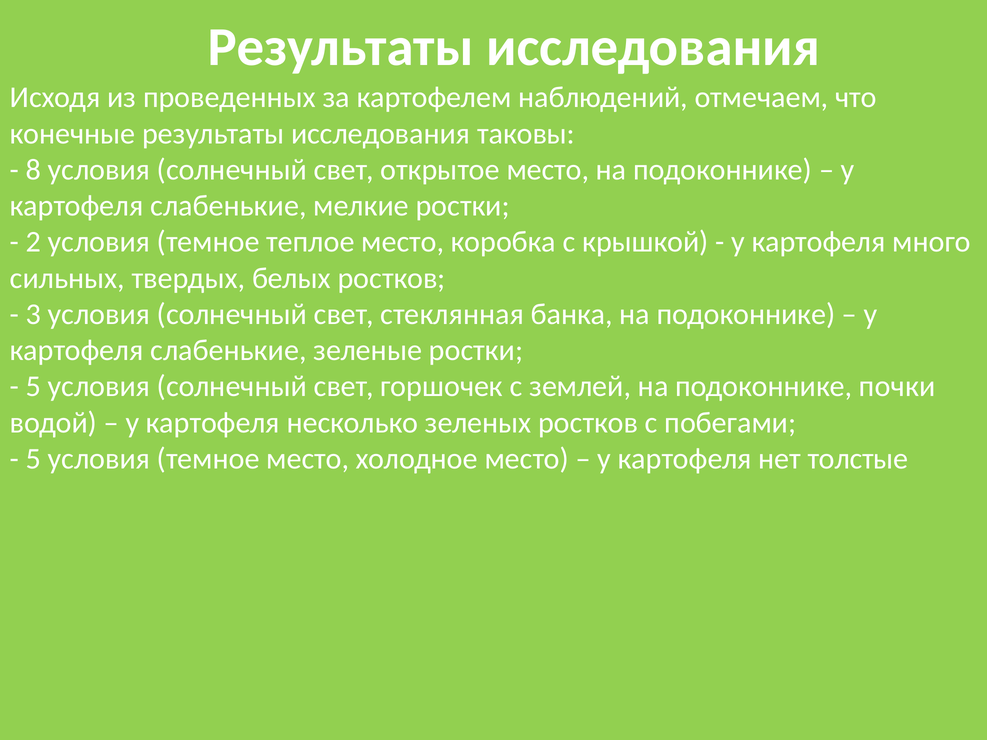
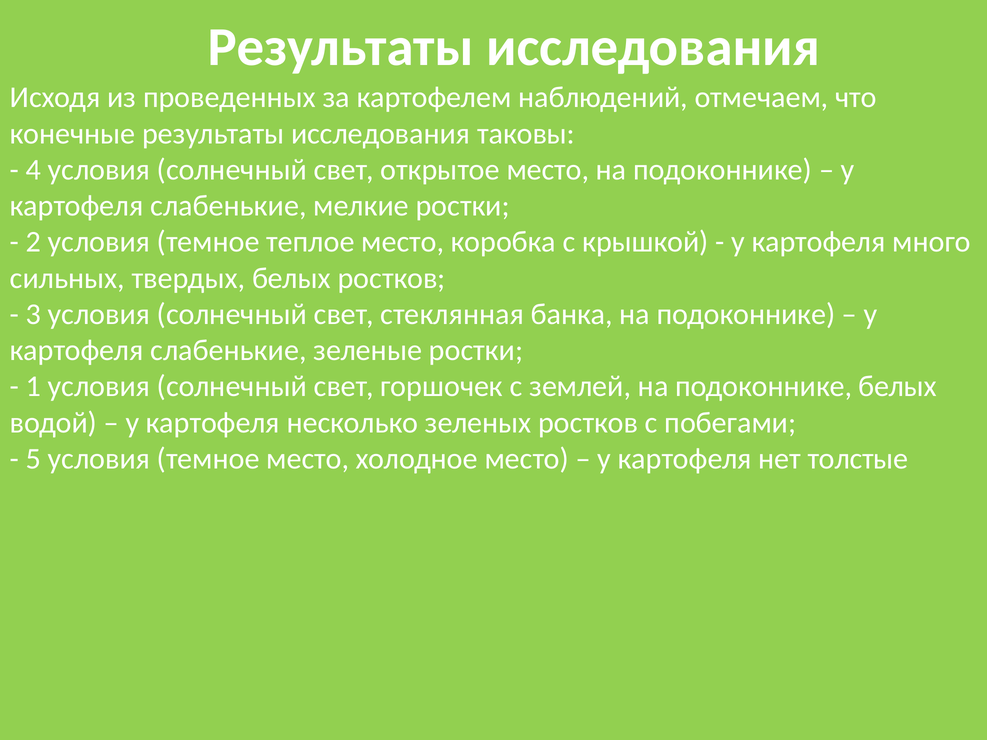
8: 8 -> 4 (33, 170)
5: 5 -> 1 (33, 387)
подоконнике почки: почки -> белых (898, 387)
